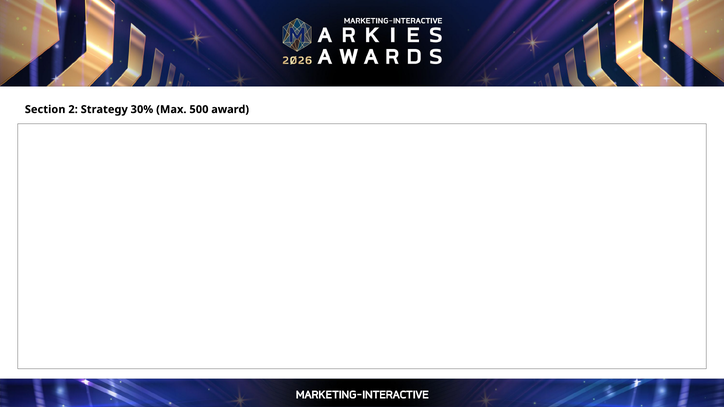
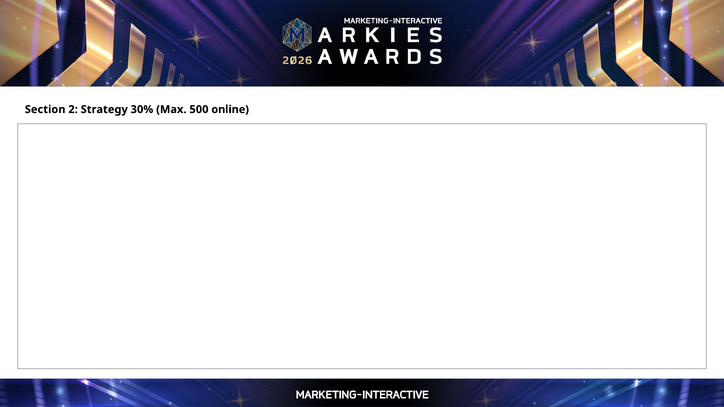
award: award -> online (230, 110)
